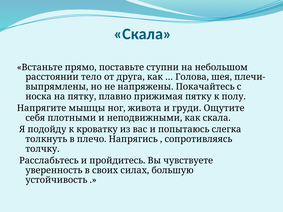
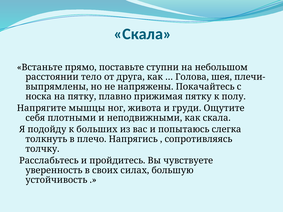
кроватку: кроватку -> больших (97, 130)
